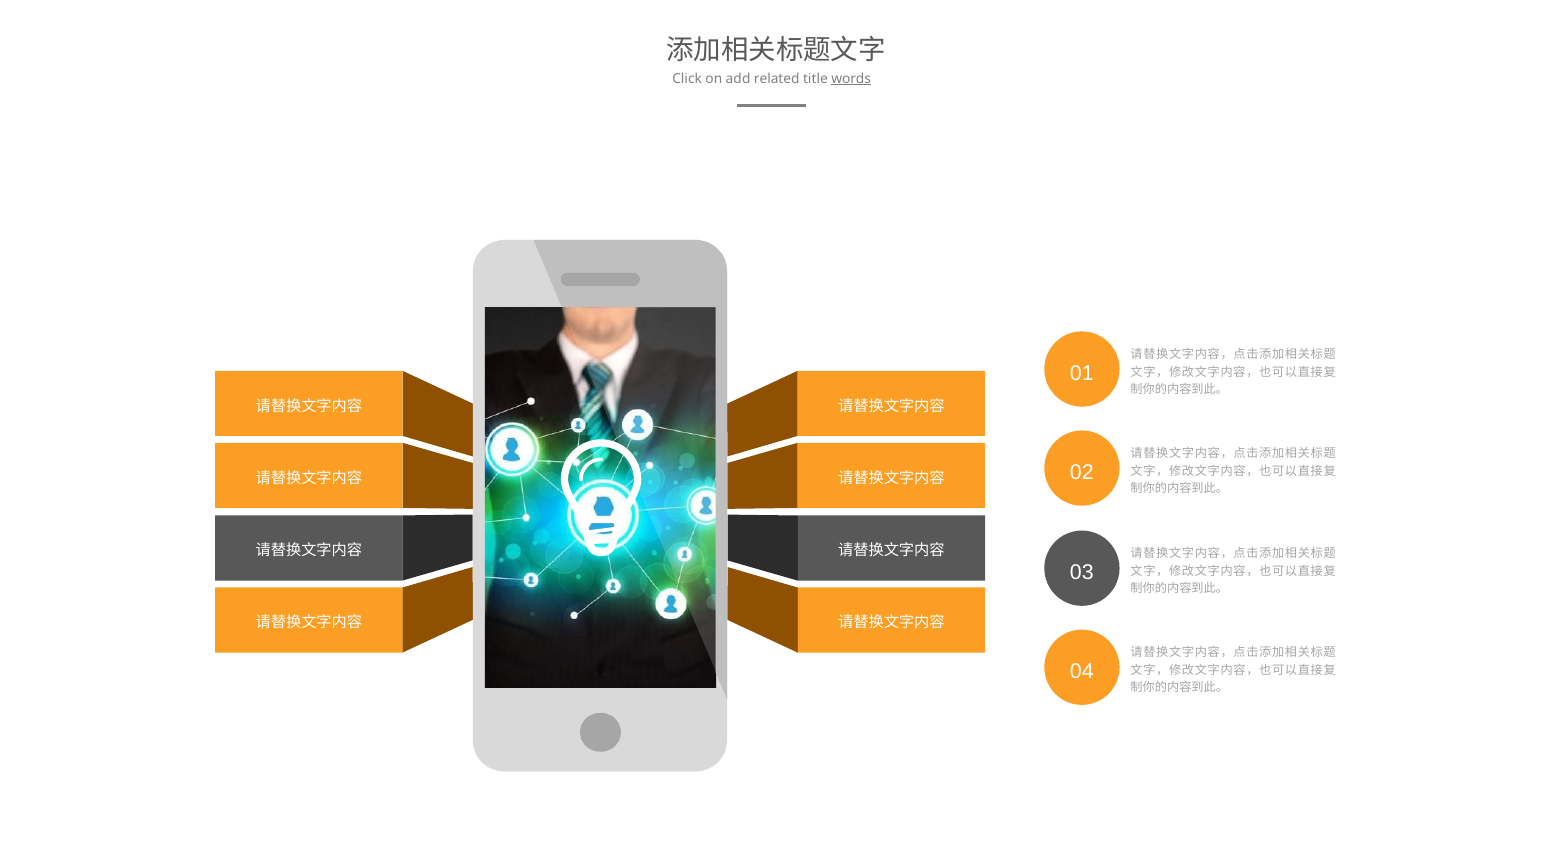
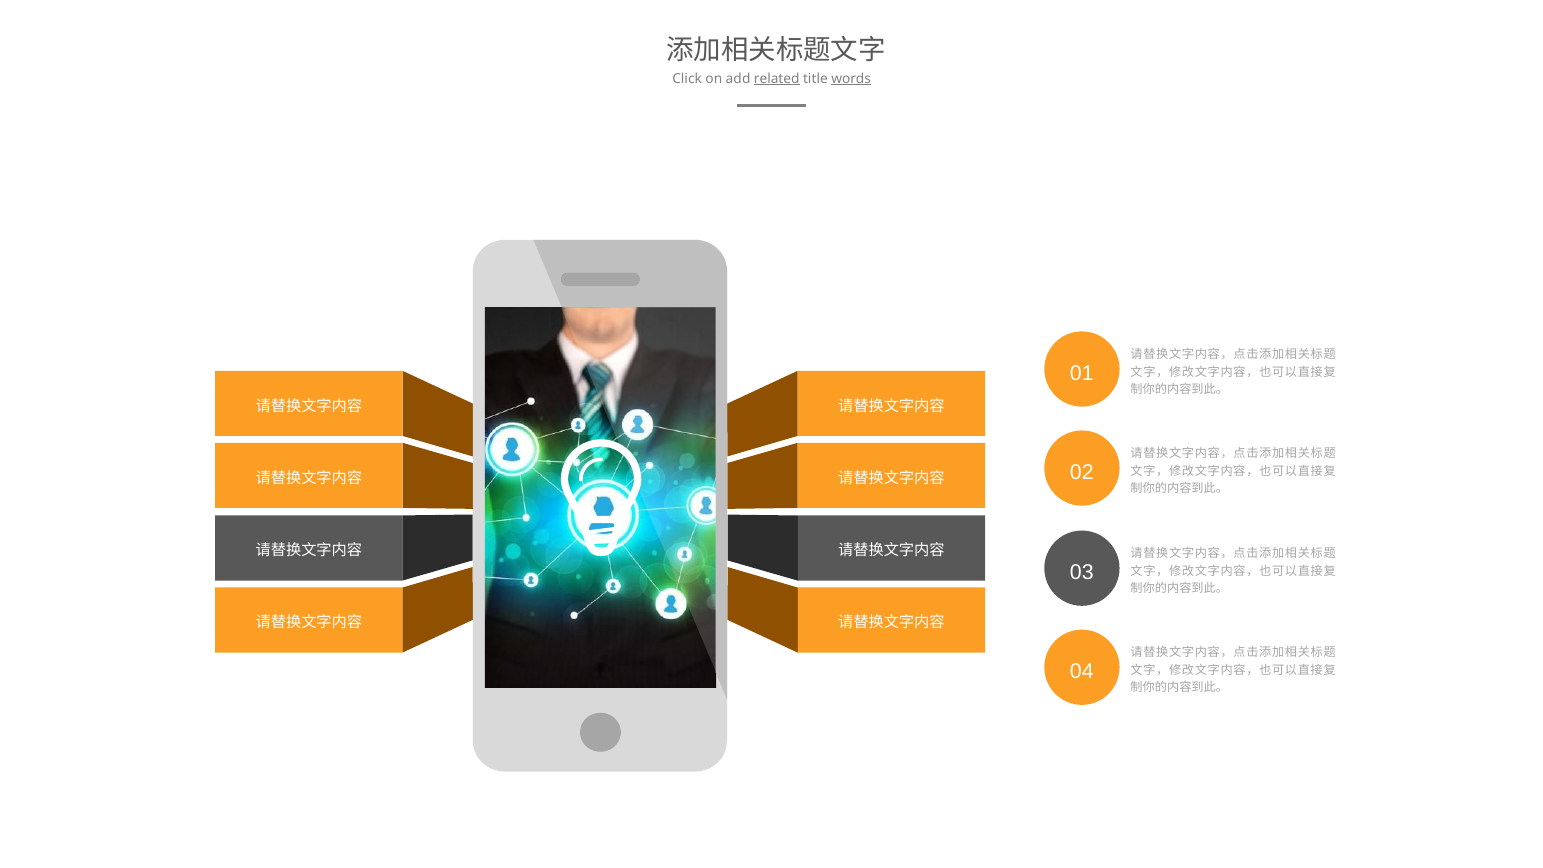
related underline: none -> present (777, 79)
